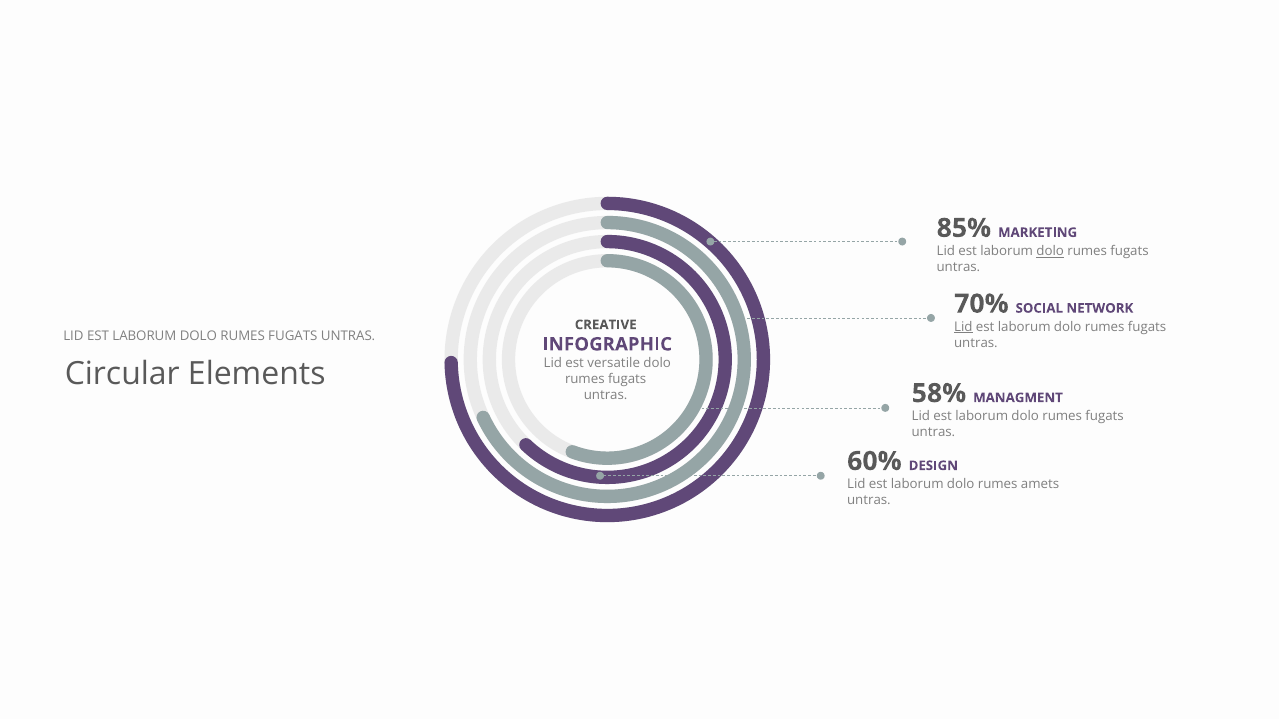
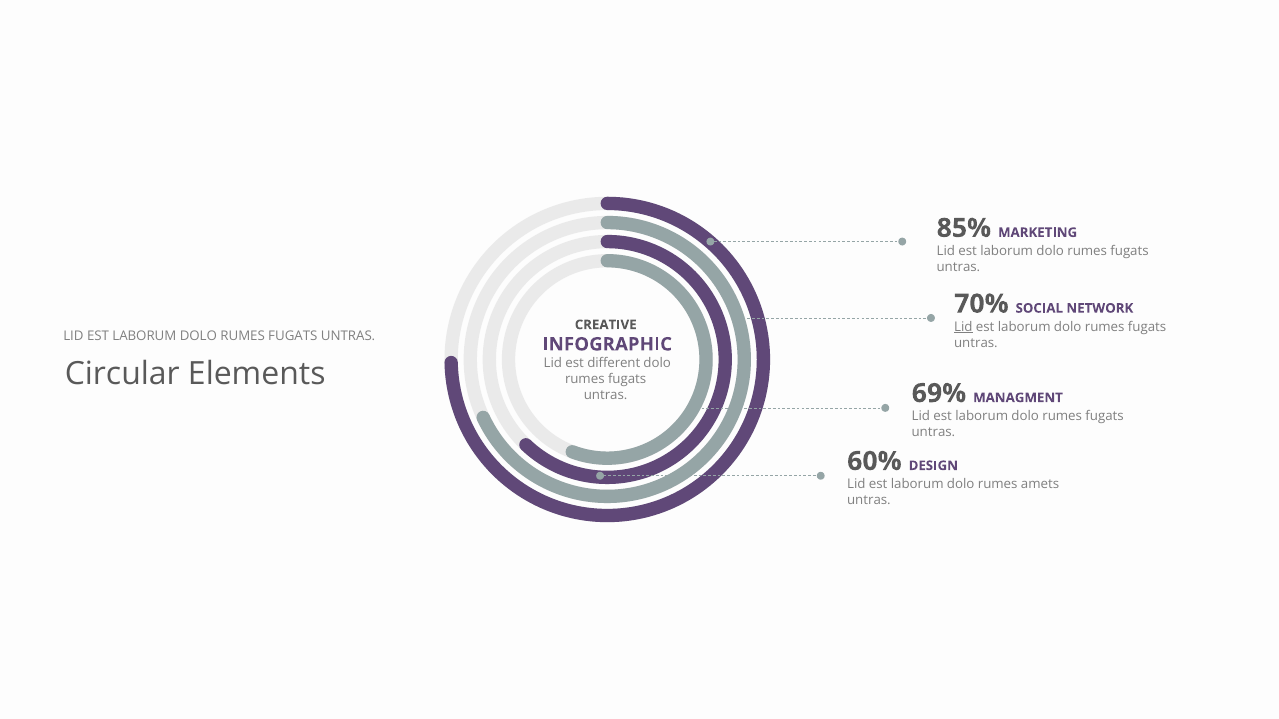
dolo underline: present -> none (1050, 251)
versatile: versatile -> different (614, 363)
58%: 58% -> 69% (939, 394)
